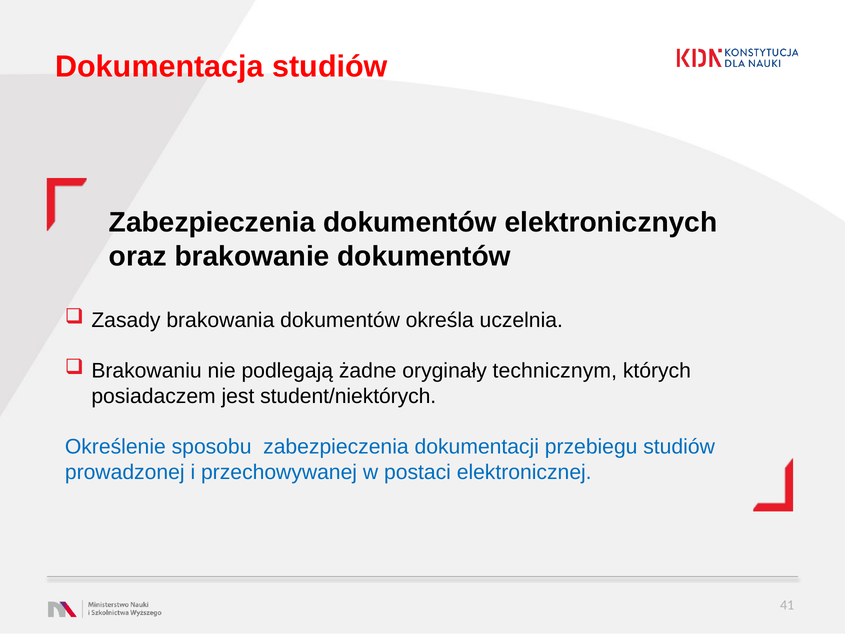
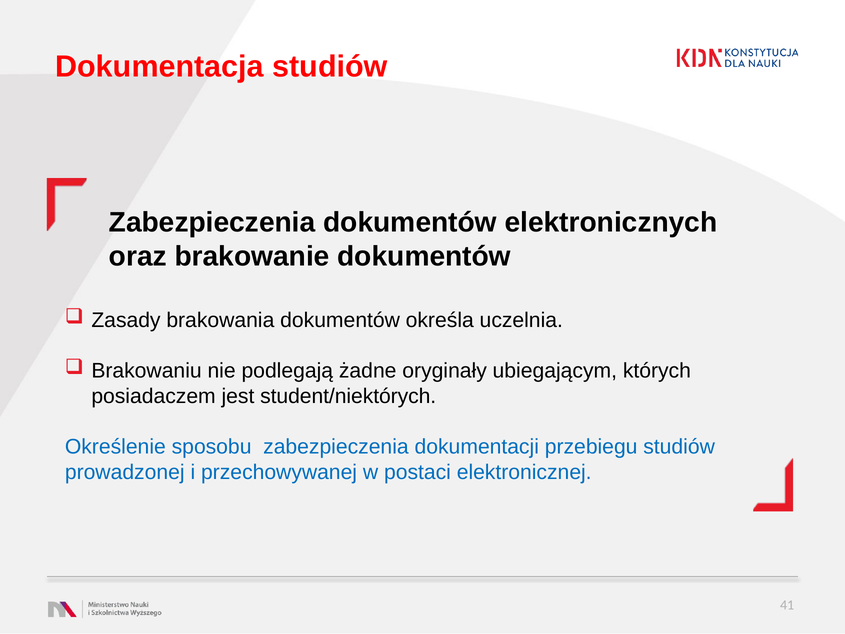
technicznym: technicznym -> ubiegającym (555, 371)
